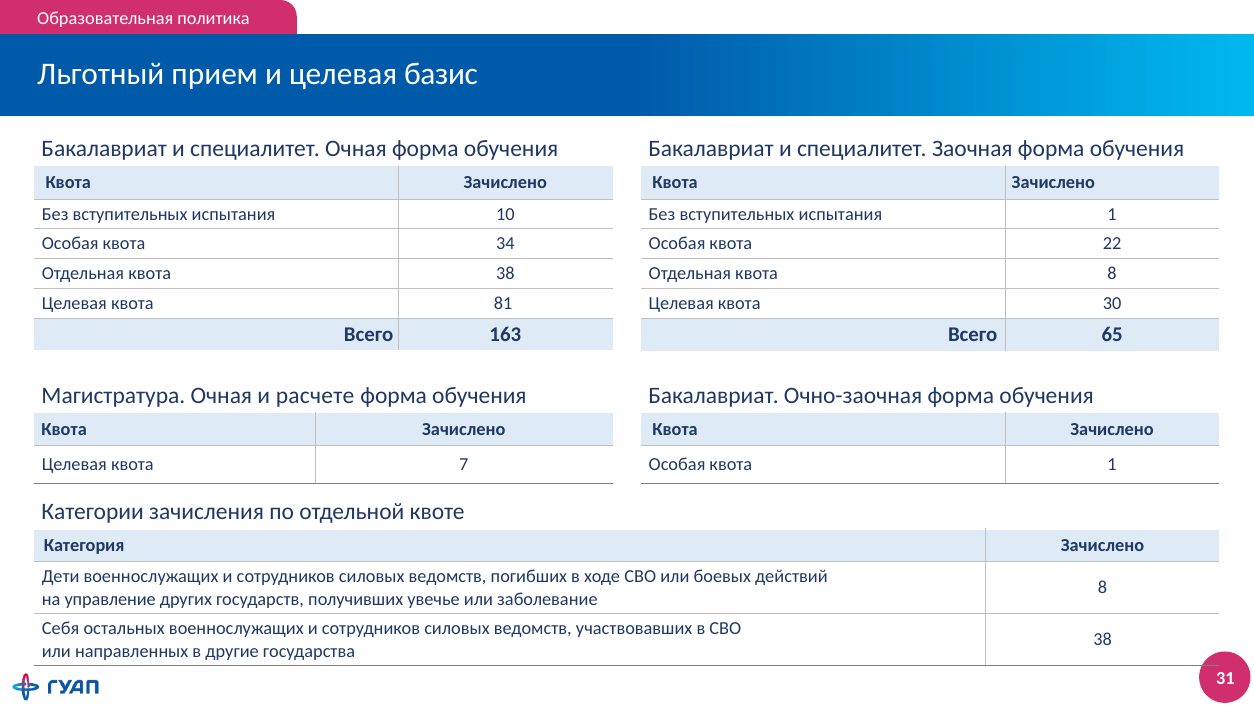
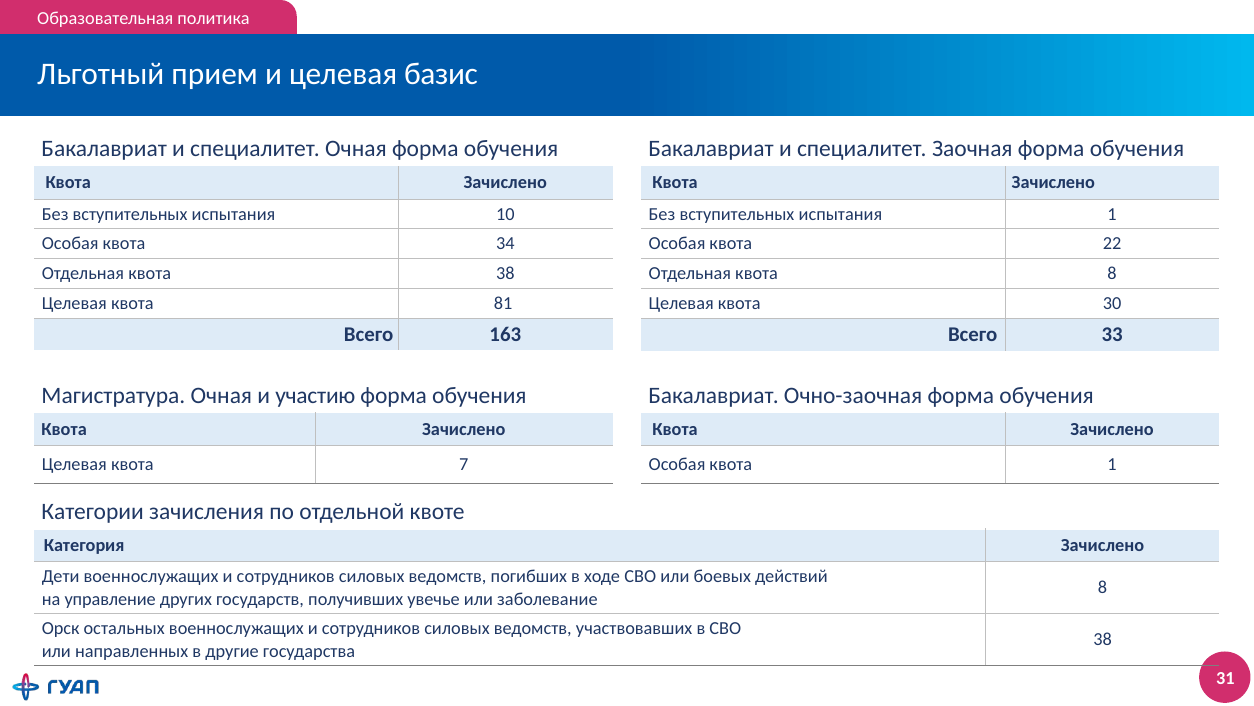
65: 65 -> 33 (1112, 334)
расчете: расчете -> участию (315, 395)
Себя: Себя -> Орск (61, 628)
